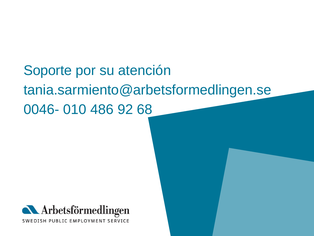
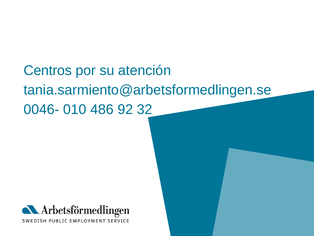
Soporte: Soporte -> Centros (48, 70)
68: 68 -> 32 (145, 109)
